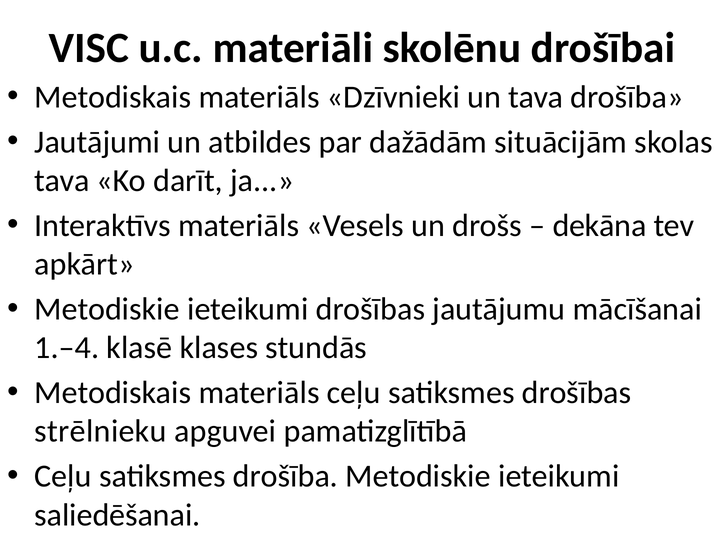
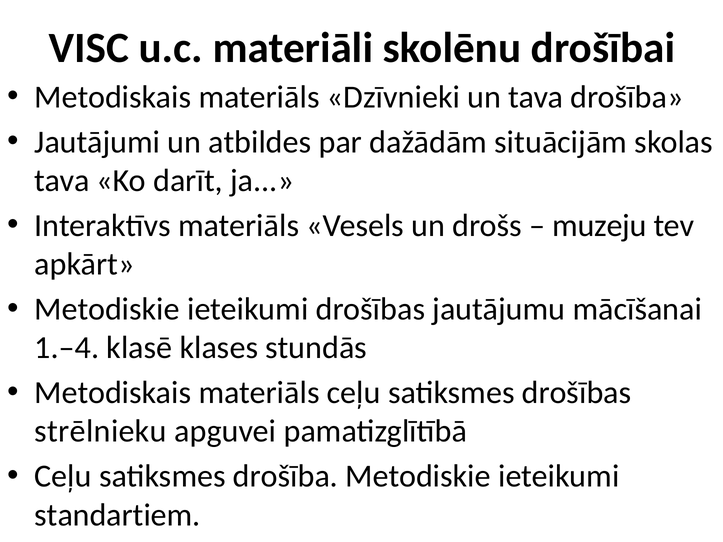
dekāna: dekāna -> muzeju (600, 226)
saliedēšanai: saliedēšanai -> standartiem (117, 515)
